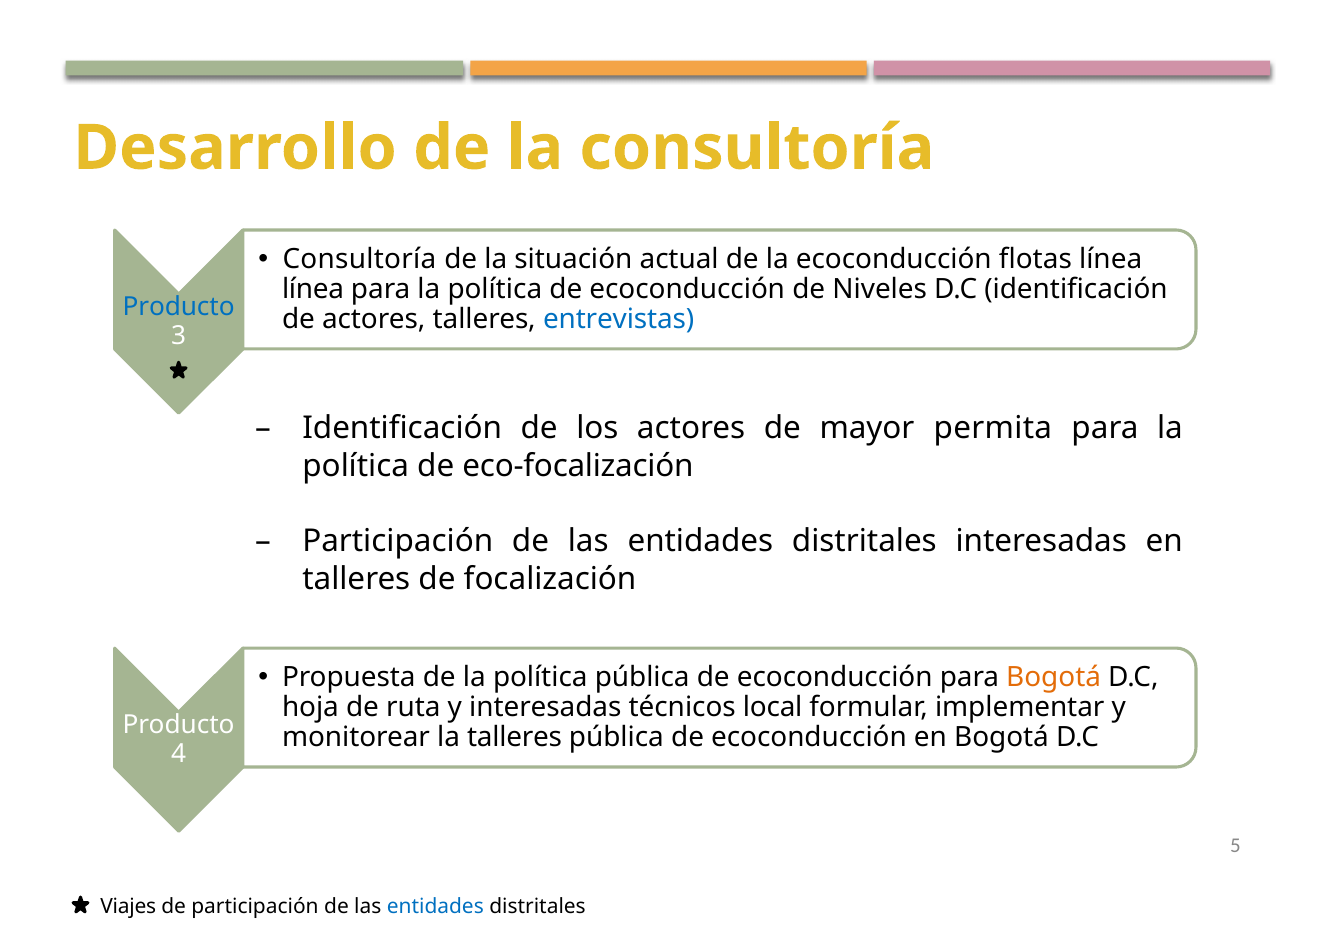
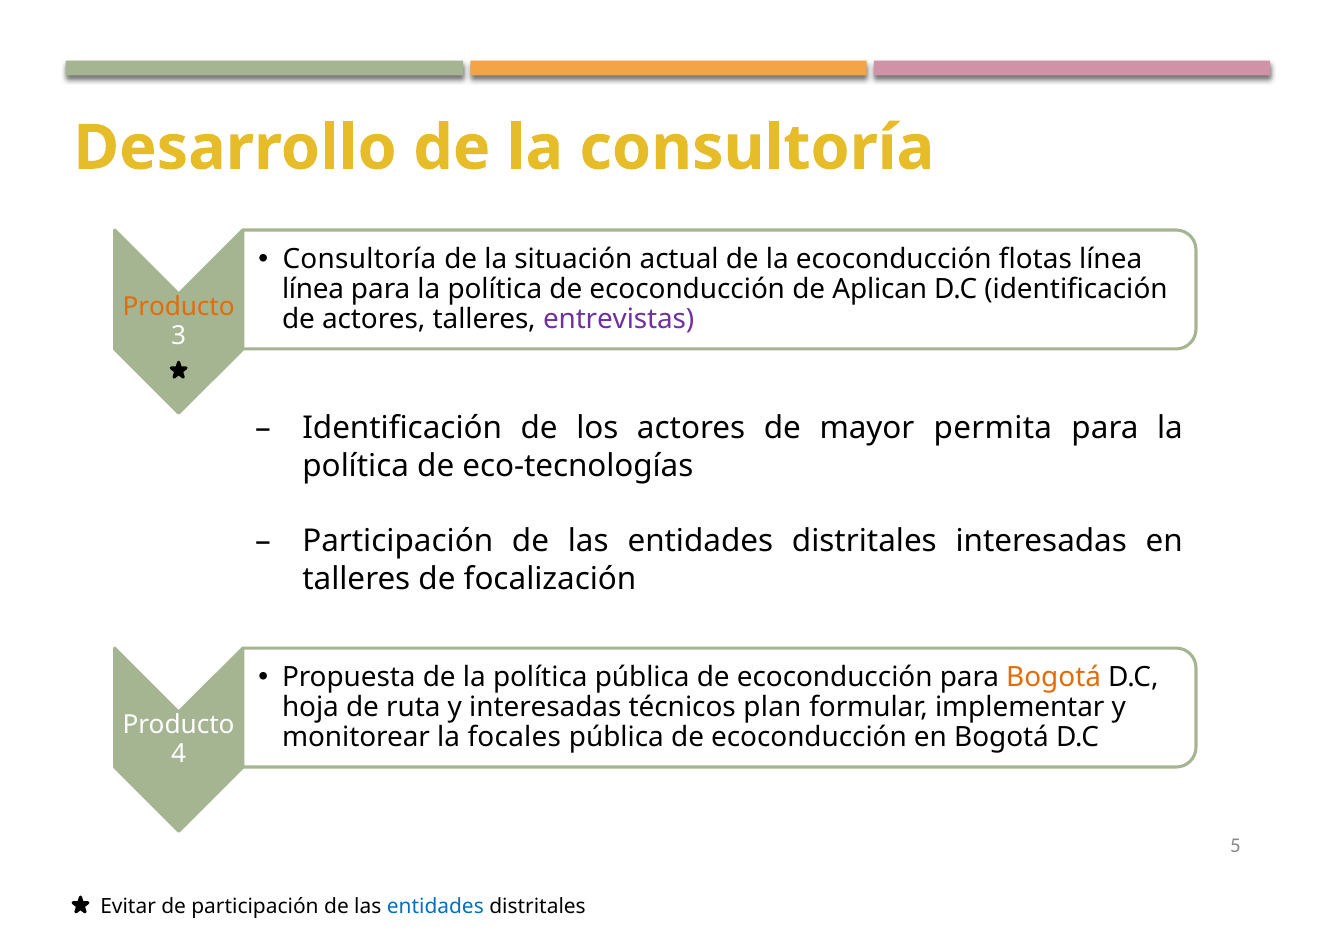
Niveles: Niveles -> Aplican (880, 289)
Producto colour: blue -> orange (179, 307)
entrevistas colour: blue -> purple (619, 320)
eco-focalización: eco-focalización -> eco-tecnologías (578, 466)
local: local -> plan (772, 708)
la talleres: talleres -> focales (514, 738)
Viajes: Viajes -> Evitar (128, 907)
